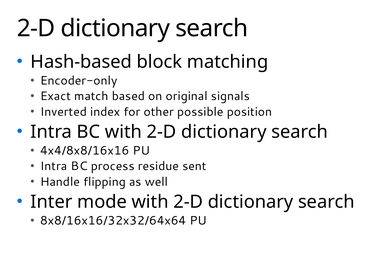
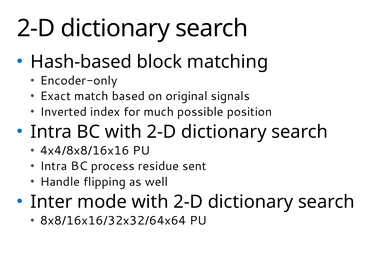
other: other -> much (159, 112)
